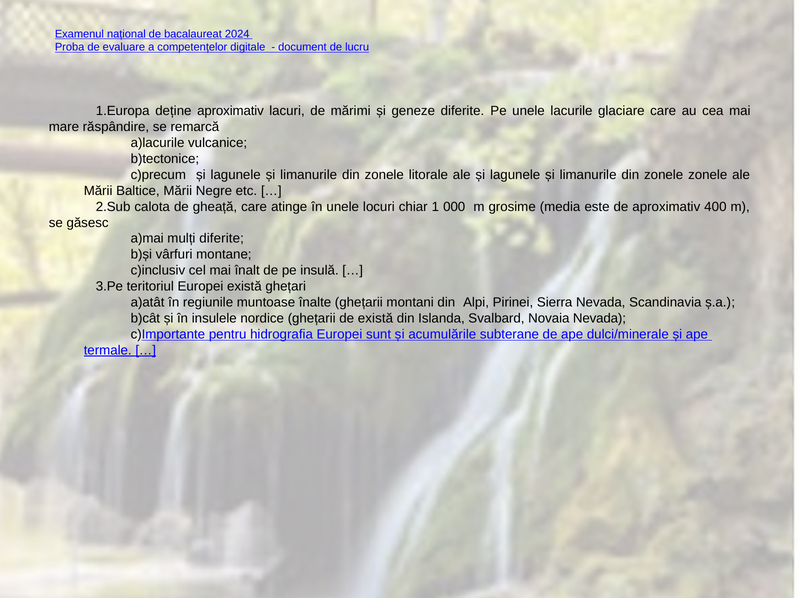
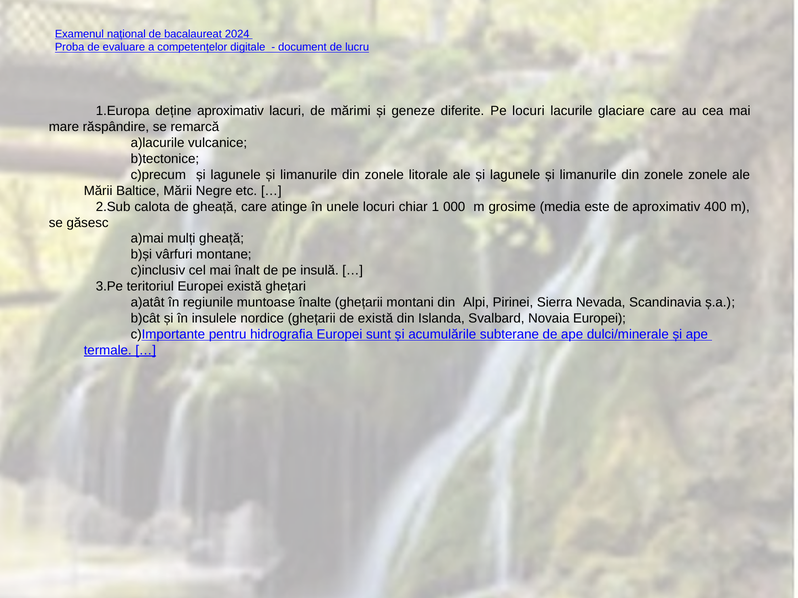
Pe unele: unele -> locuri (528, 111)
mulți diferite: diferite -> gheață (222, 239)
Novaia Nevada: Nevada -> Europei (599, 319)
